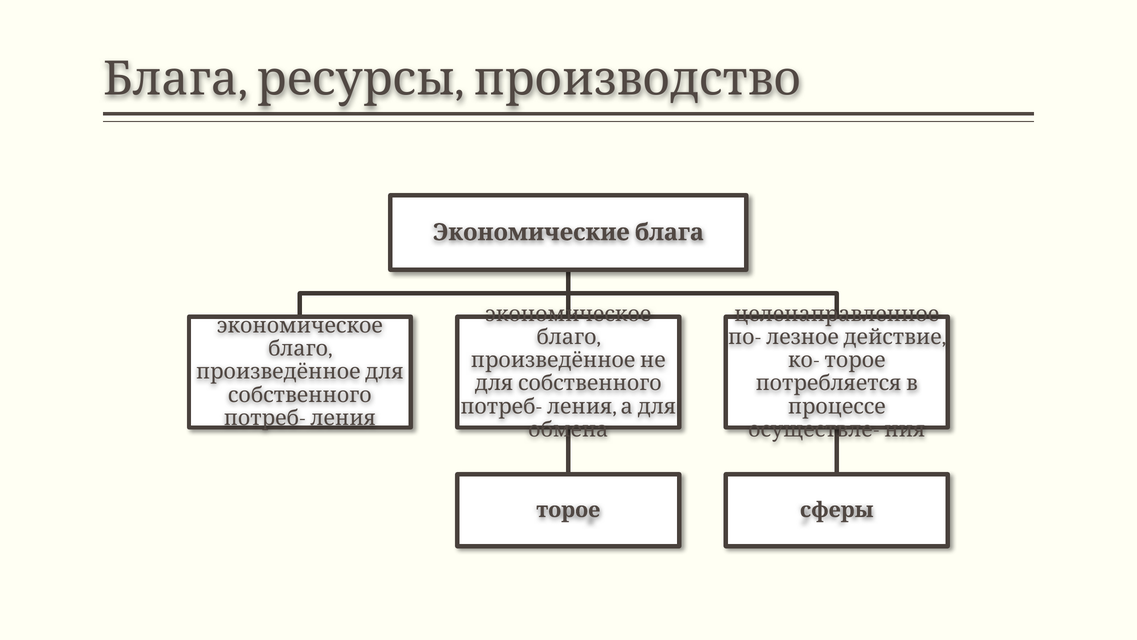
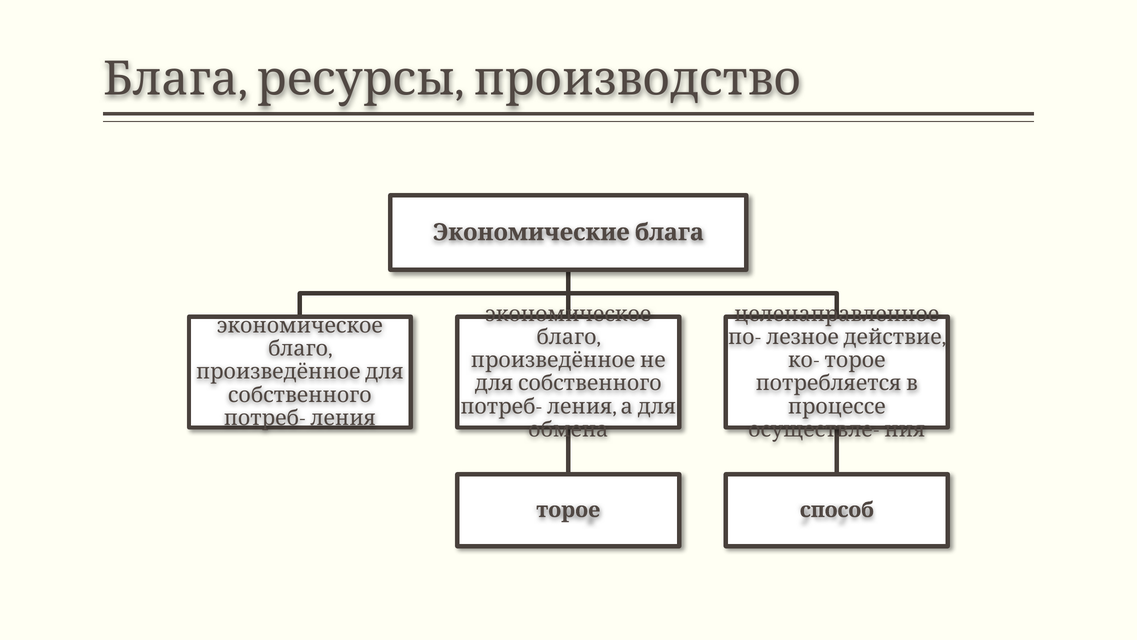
сферы: сферы -> способ (837, 510)
